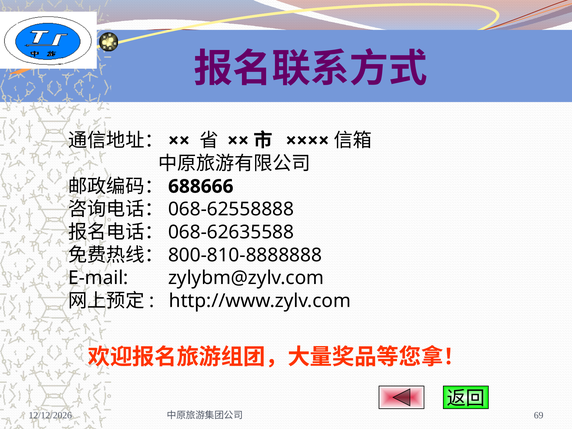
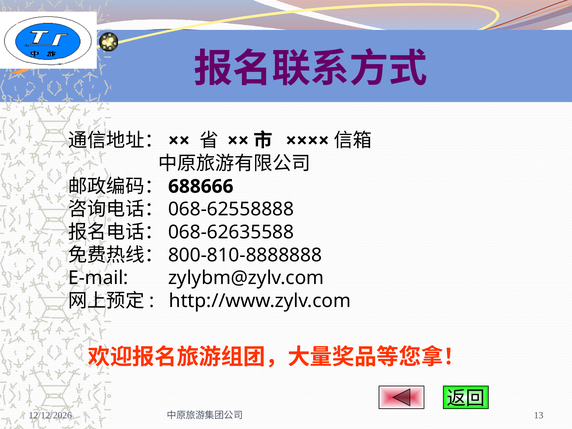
69: 69 -> 13 (539, 415)
